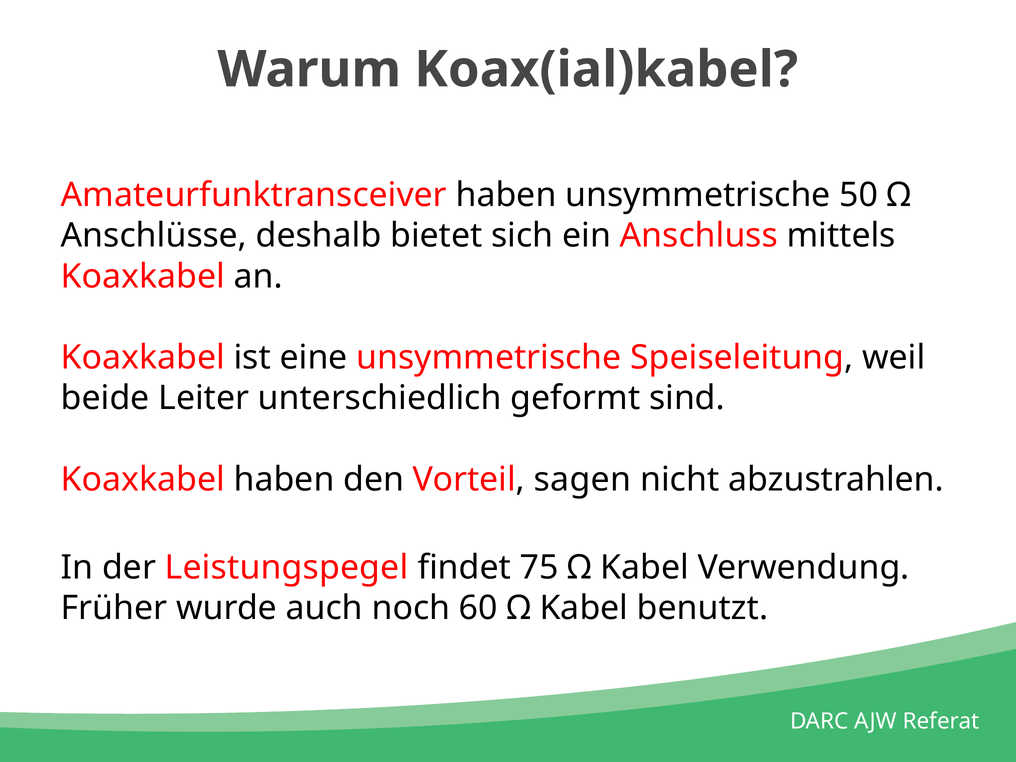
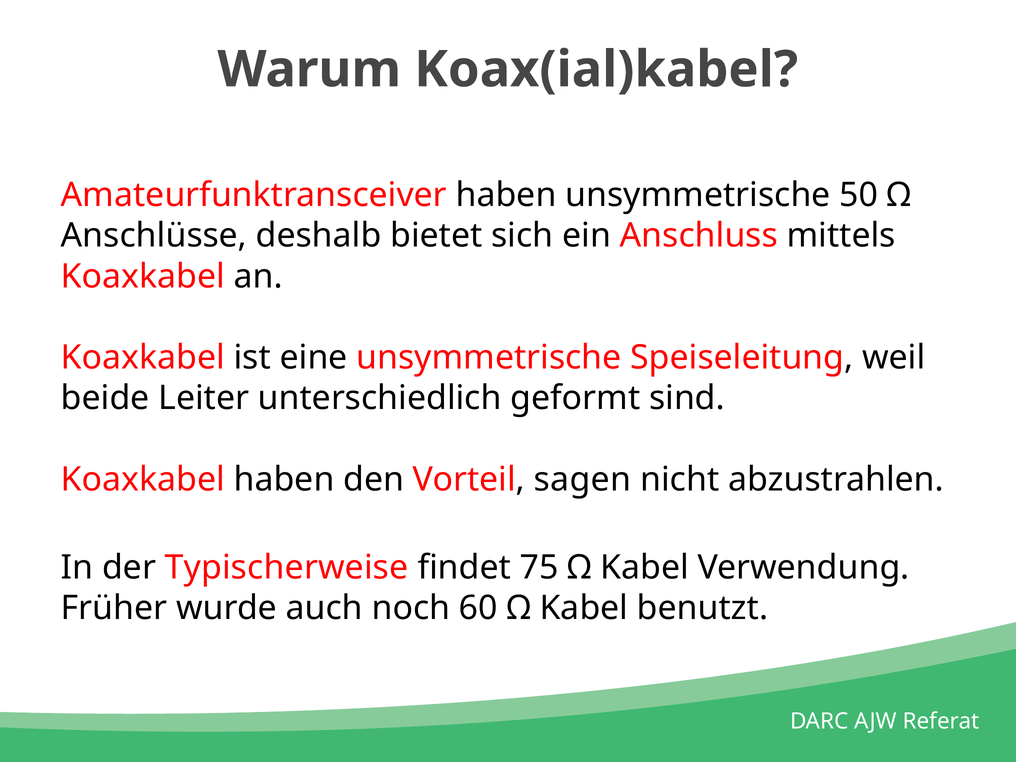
Leistungspegel: Leistungspegel -> Typischerweise (287, 568)
